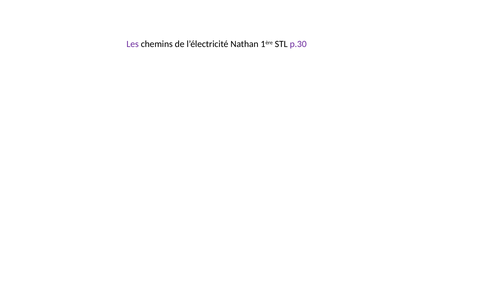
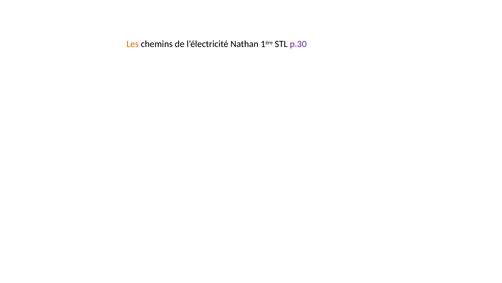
Les colour: purple -> orange (133, 44)
